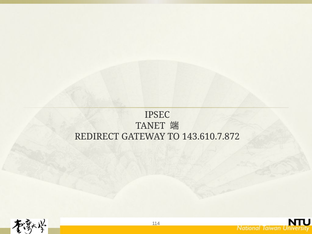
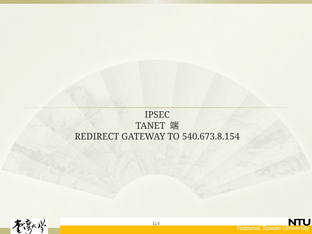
143.610.7.872: 143.610.7.872 -> 540.673.8.154 (211, 137)
